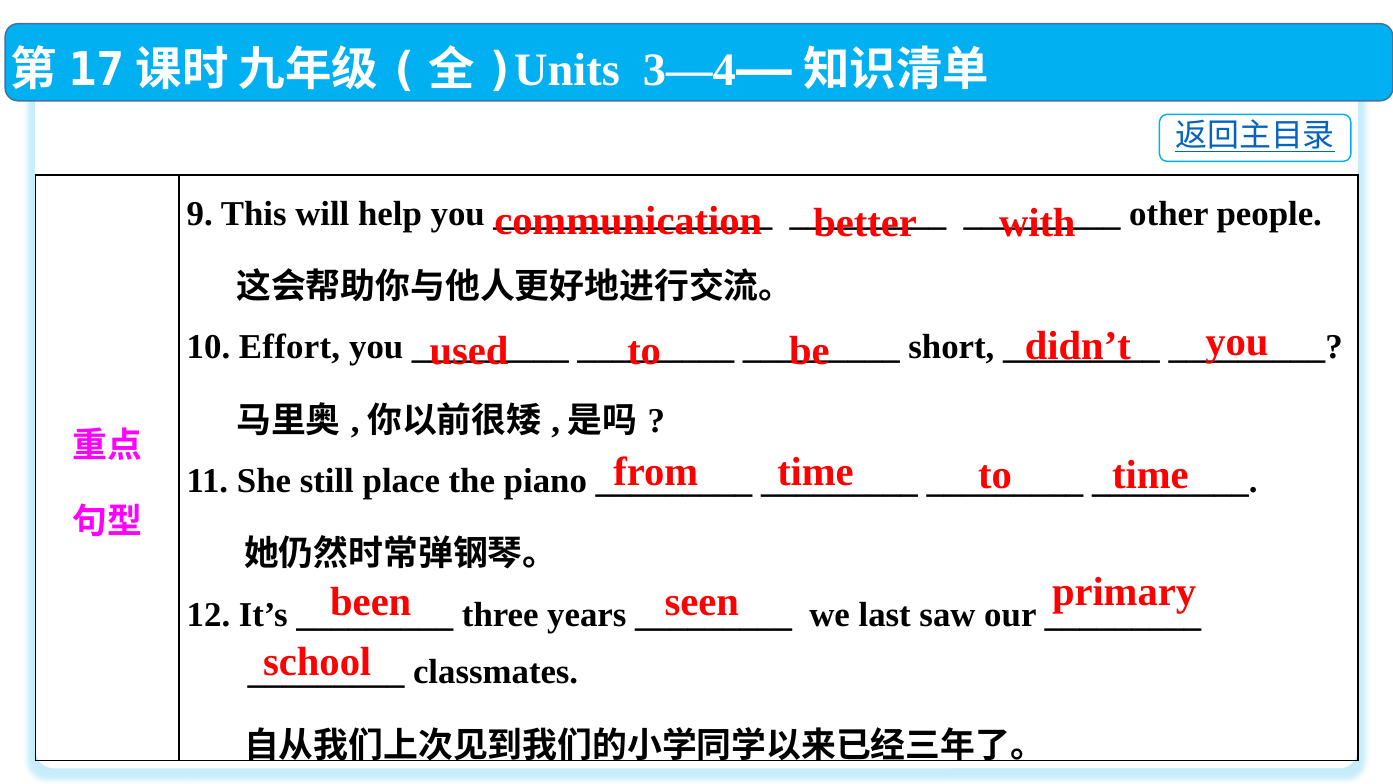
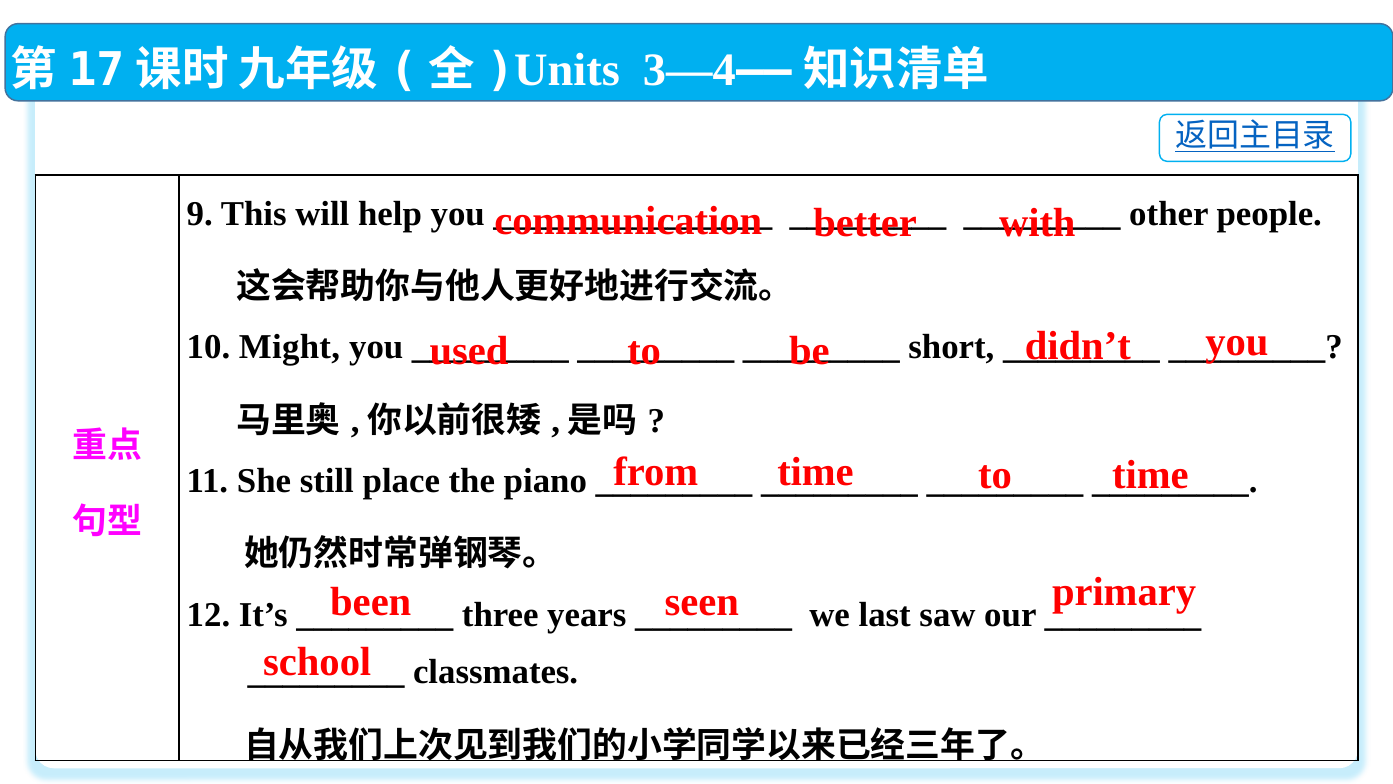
Effort: Effort -> Might (290, 347)
